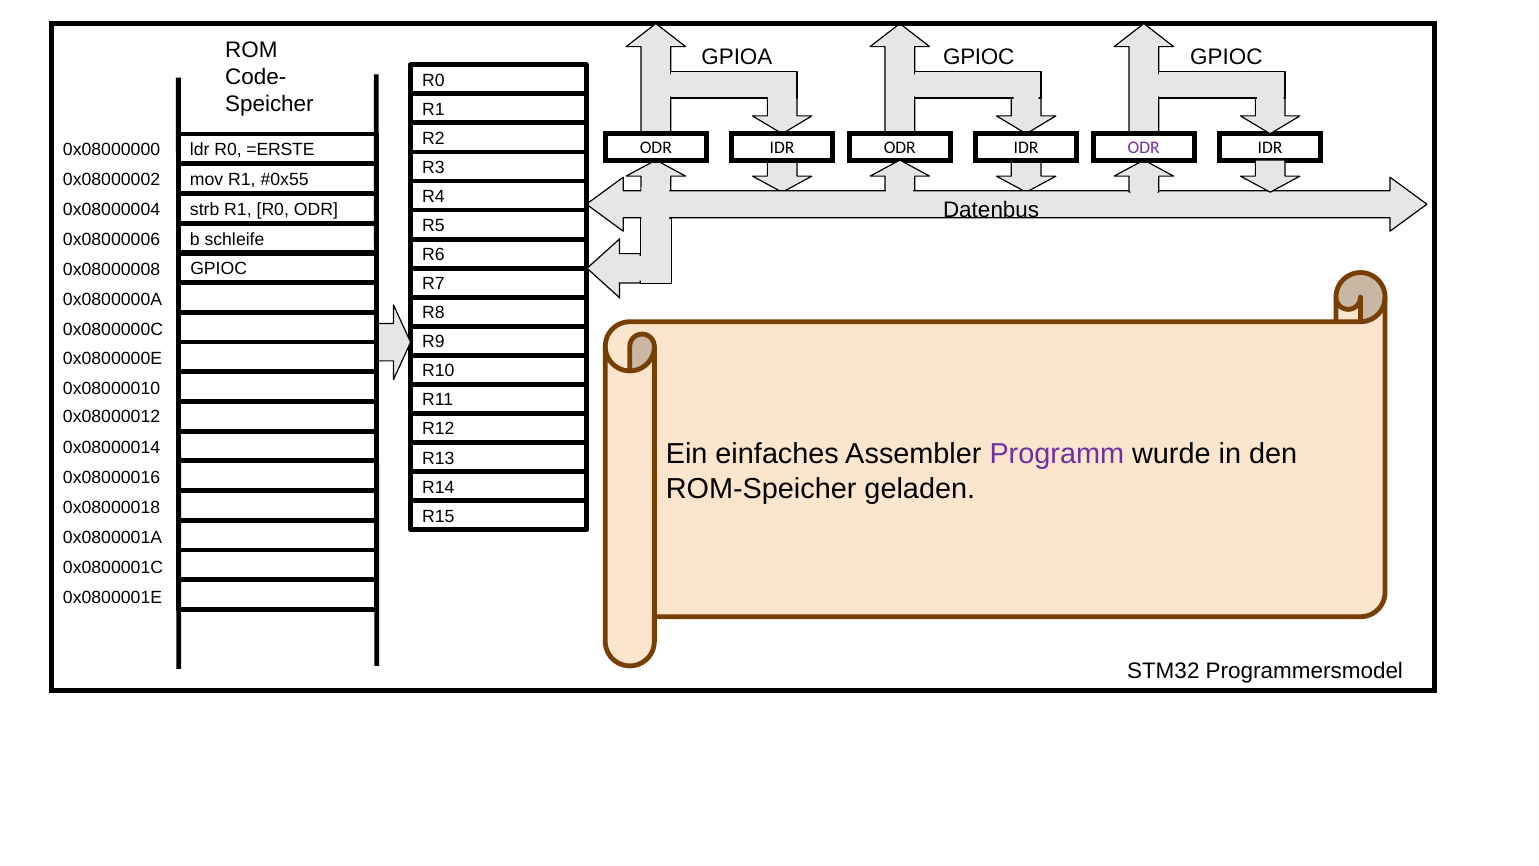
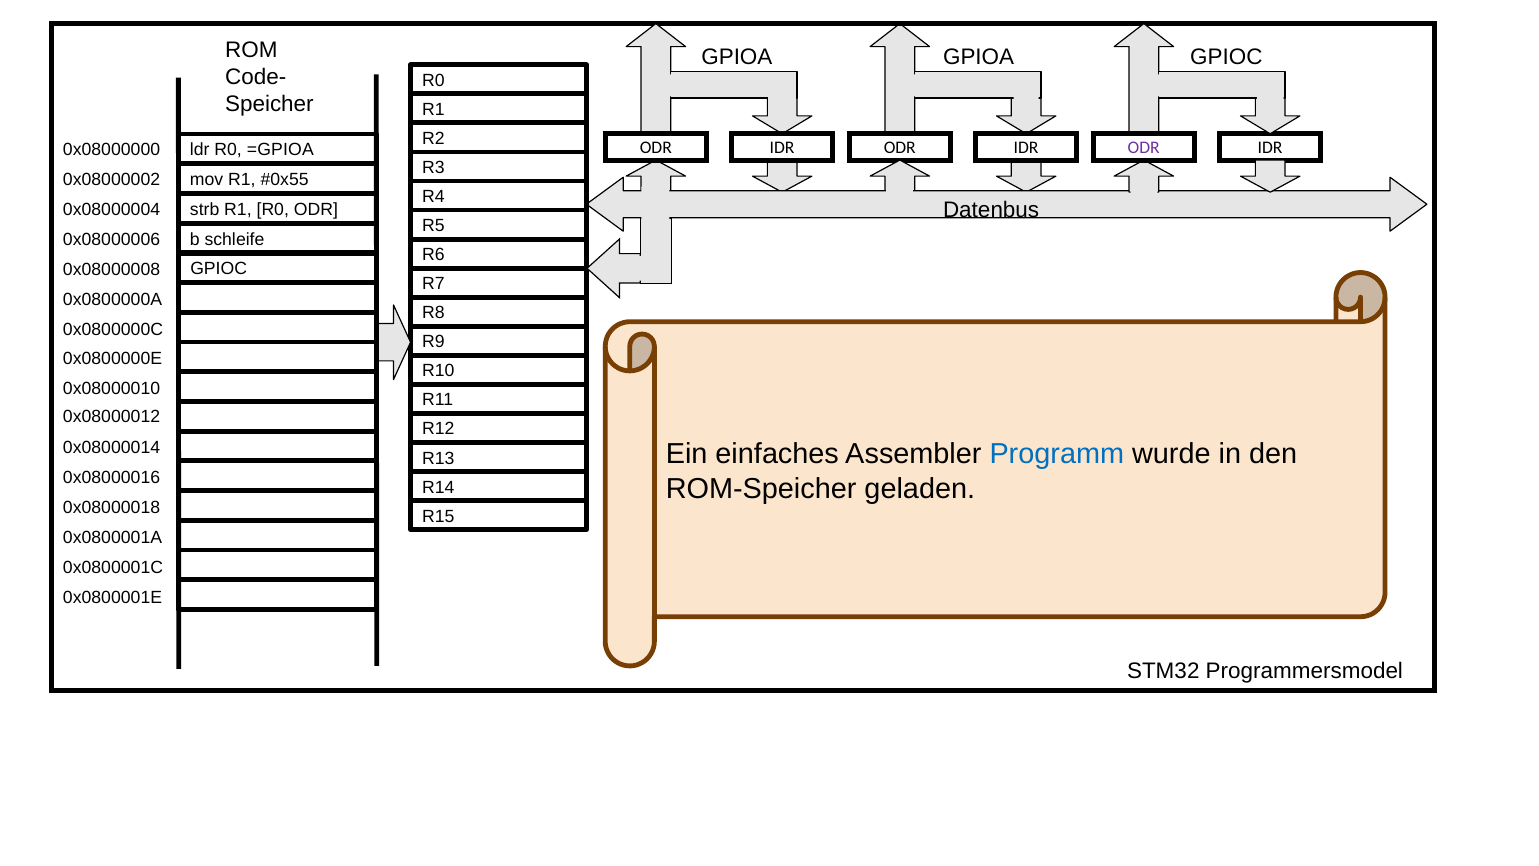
GPIOC: GPIOC -> GPIOA (979, 57)
=ERSTE: =ERSTE -> =GPIOA (280, 150)
Programm colour: purple -> blue (1057, 454)
